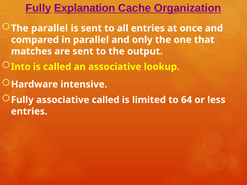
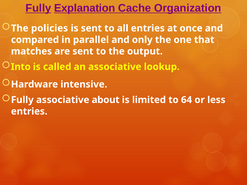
The parallel: parallel -> policies (50, 28)
associative called: called -> about (106, 100)
